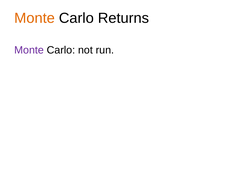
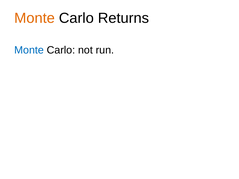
Monte colour: purple -> blue (29, 50)
